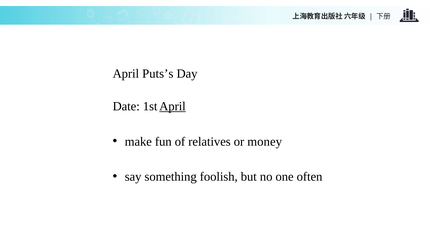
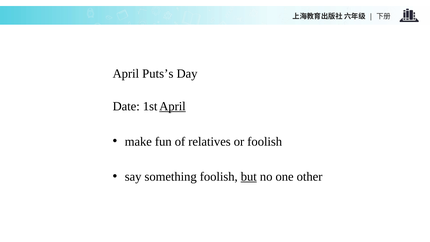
or money: money -> foolish (265, 141)
but underline: none -> present (249, 177)
often: often -> other (310, 177)
